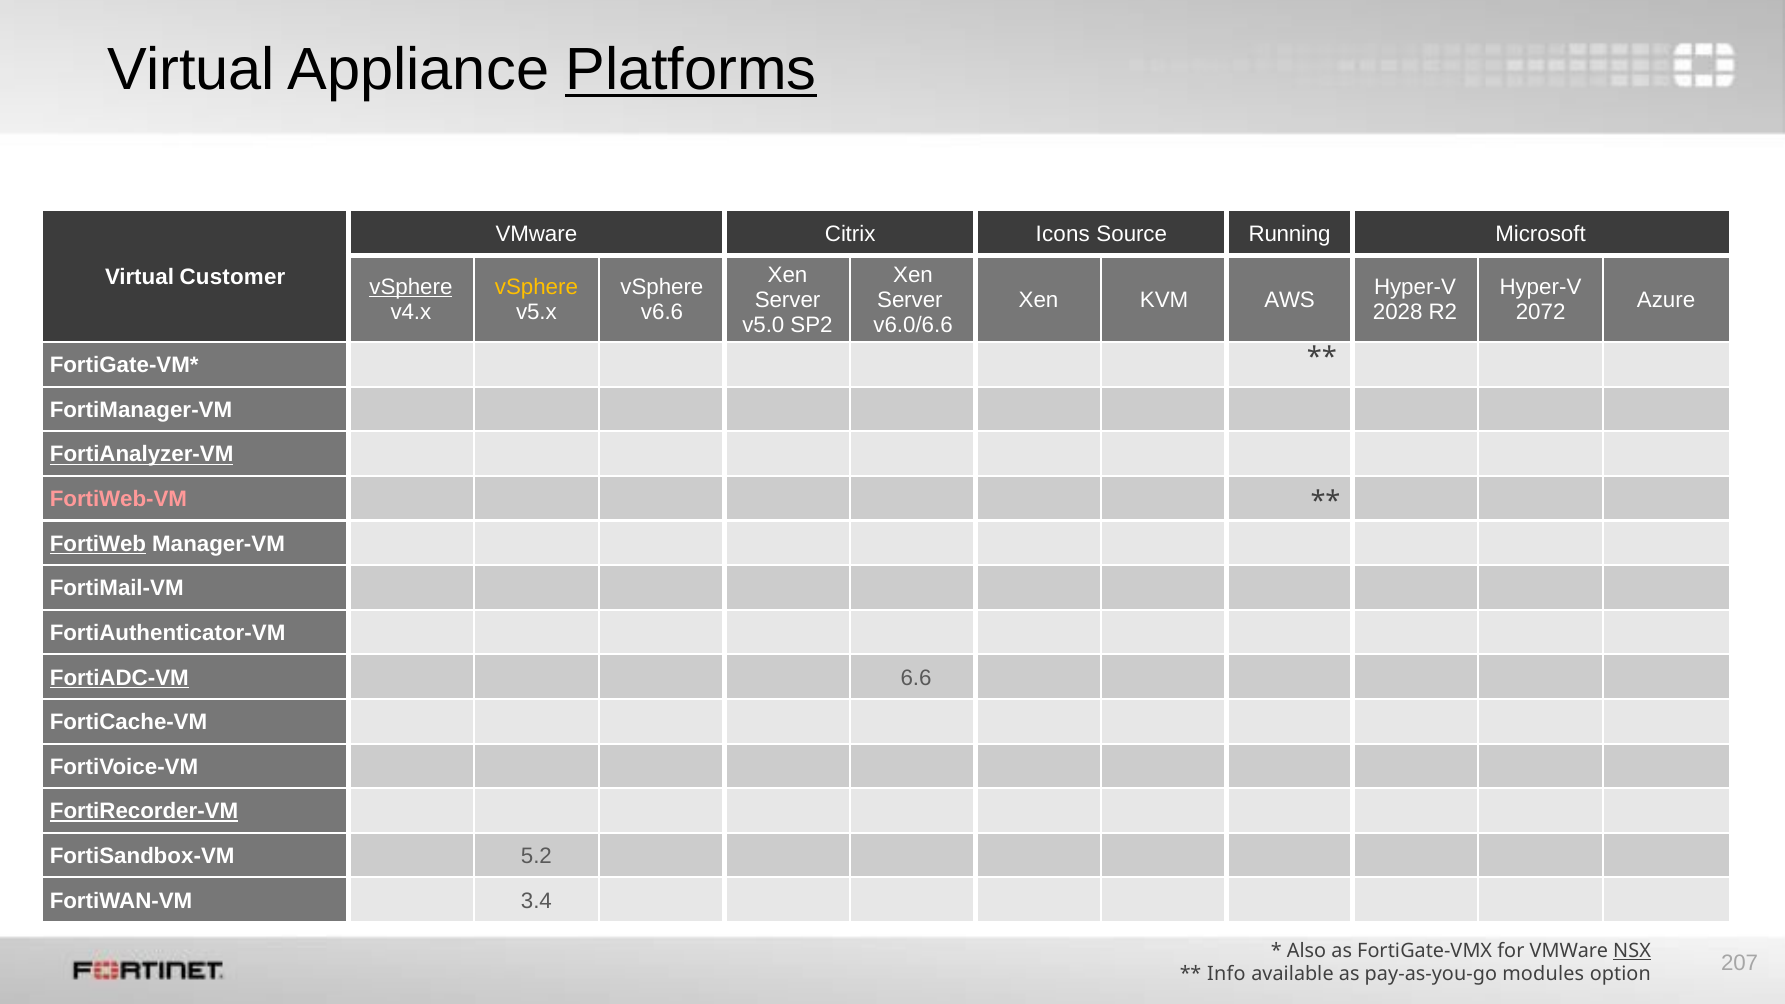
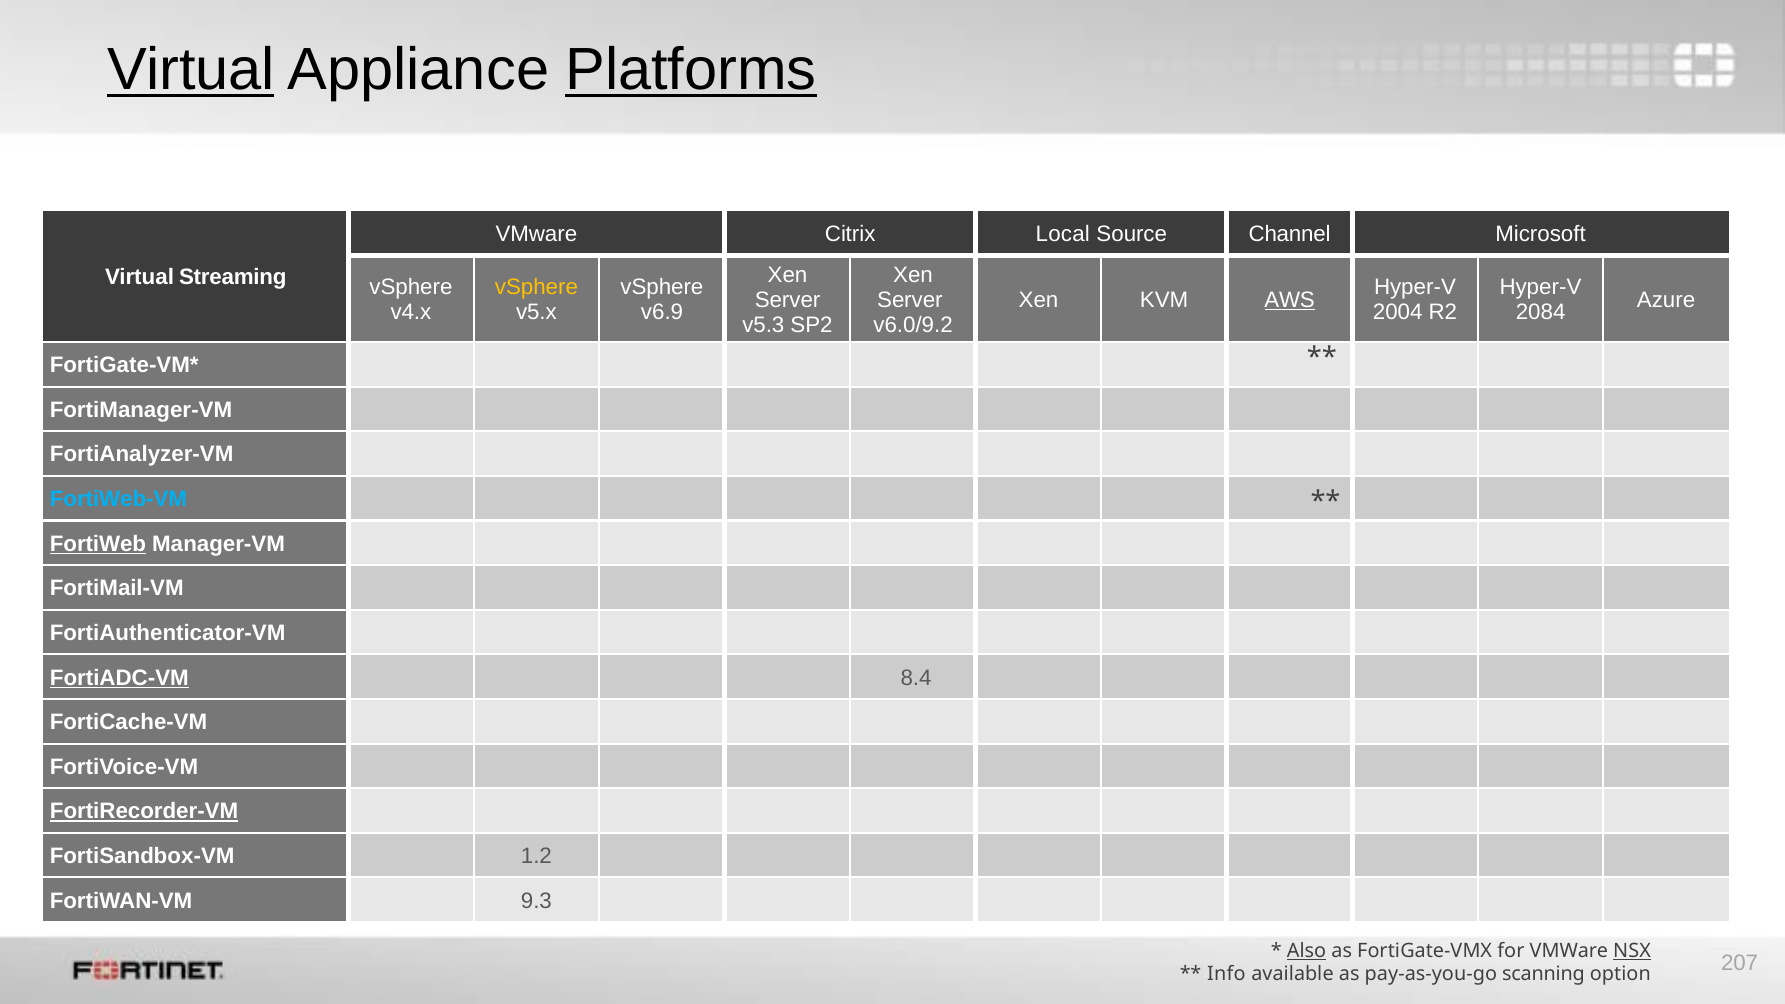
Virtual underline: none -> present (191, 70)
Icons: Icons -> Local (1063, 234)
Running: Running -> Channel (1290, 234)
Customer: Customer -> Streaming (233, 277)
vSphere underline: present -> none (411, 287)
AWS underline: none -> present (1290, 300)
v6.6: v6.6 -> v6.9 (662, 312)
2028: 2028 -> 2004 (1398, 312)
2072: 2072 -> 2084 (1541, 312)
v5.0: v5.0 -> v5.3 (763, 325)
v6.0/6.6: v6.0/6.6 -> v6.0/9.2 (913, 325)
FortiAnalyzer-VM underline: present -> none (142, 455)
FortiWeb-VM colour: pink -> light blue (118, 499)
6.6: 6.6 -> 8.4 (916, 678)
5.2: 5.2 -> 1.2 (536, 856)
3.4: 3.4 -> 9.3 (536, 901)
Also underline: none -> present (1307, 951)
modules: modules -> scanning (1543, 974)
